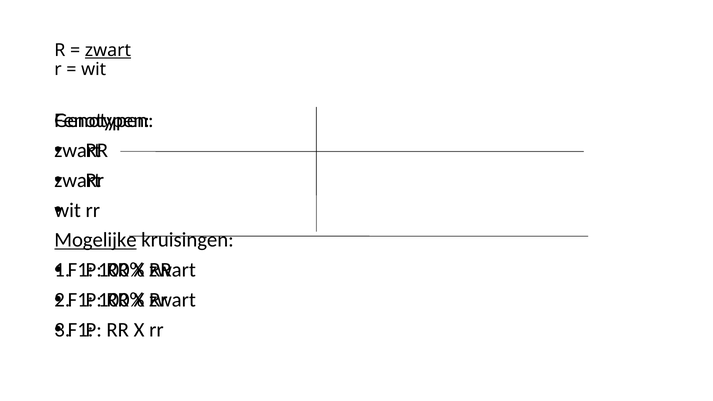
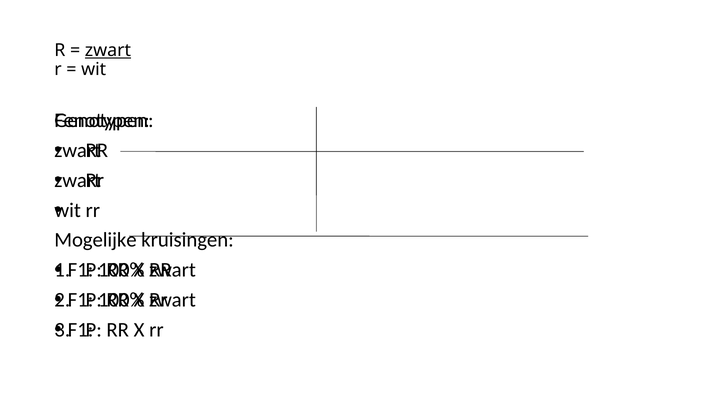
Mogelijke underline: present -> none (95, 240)
